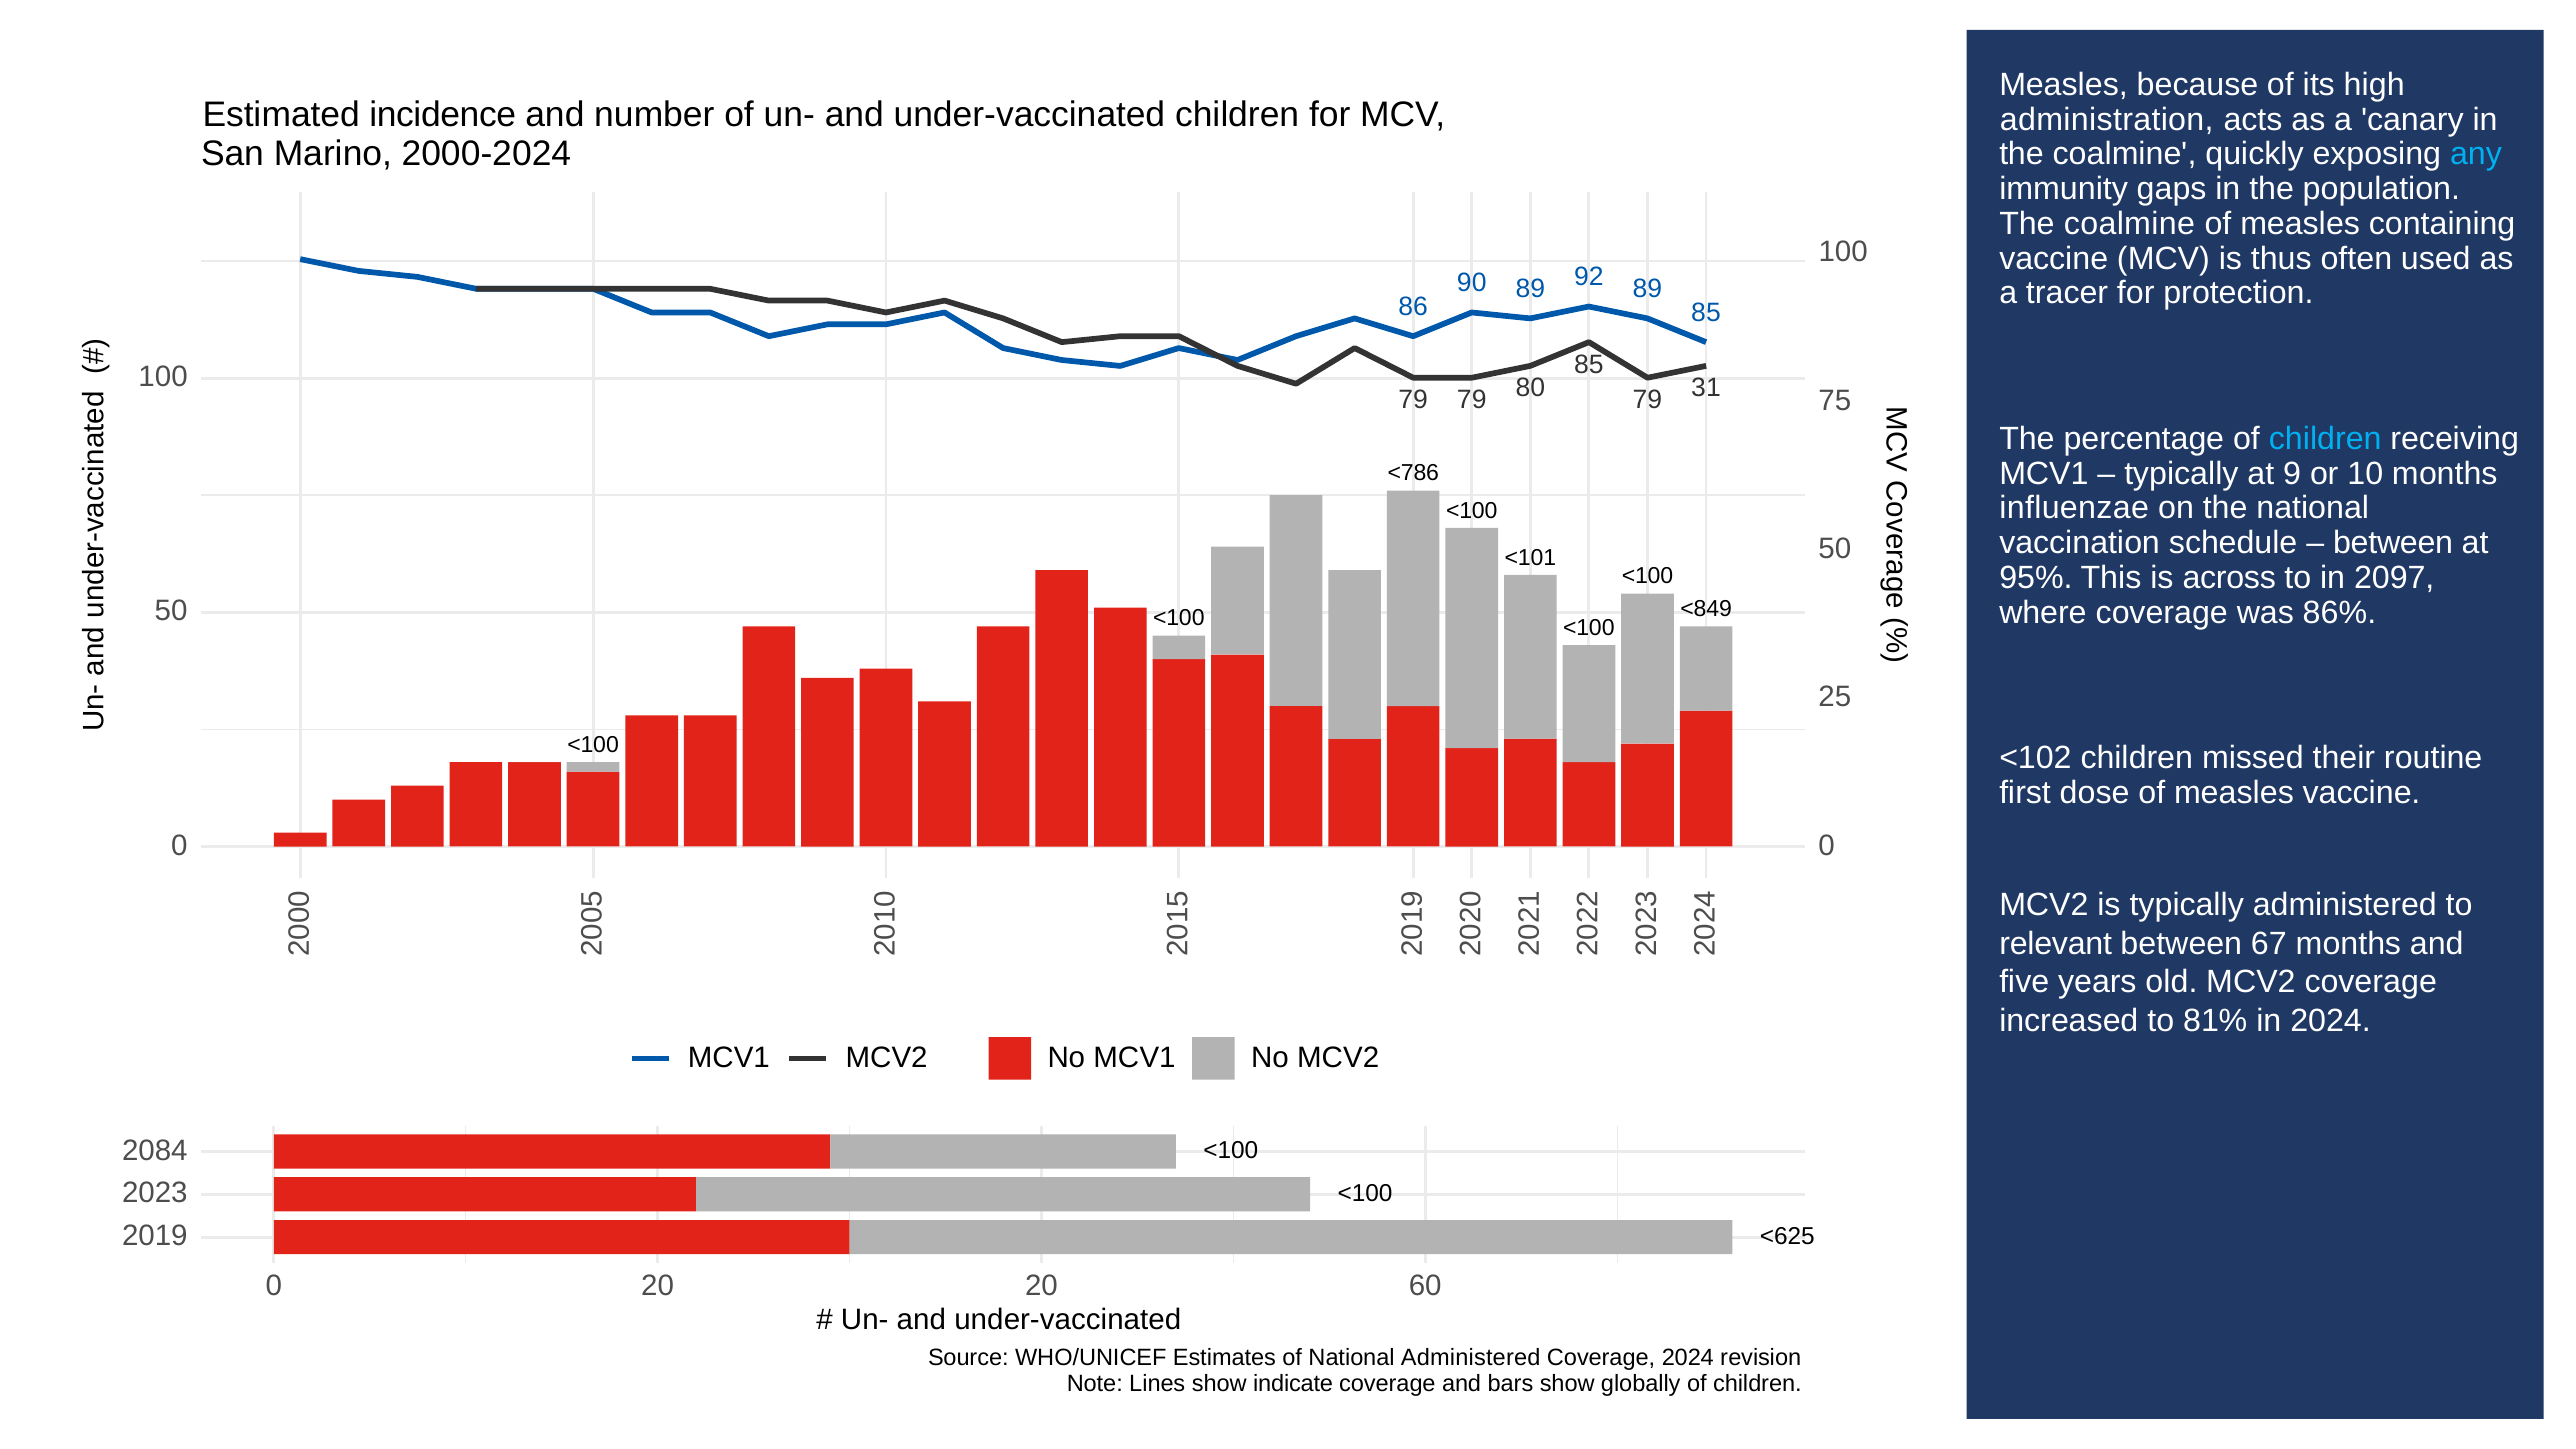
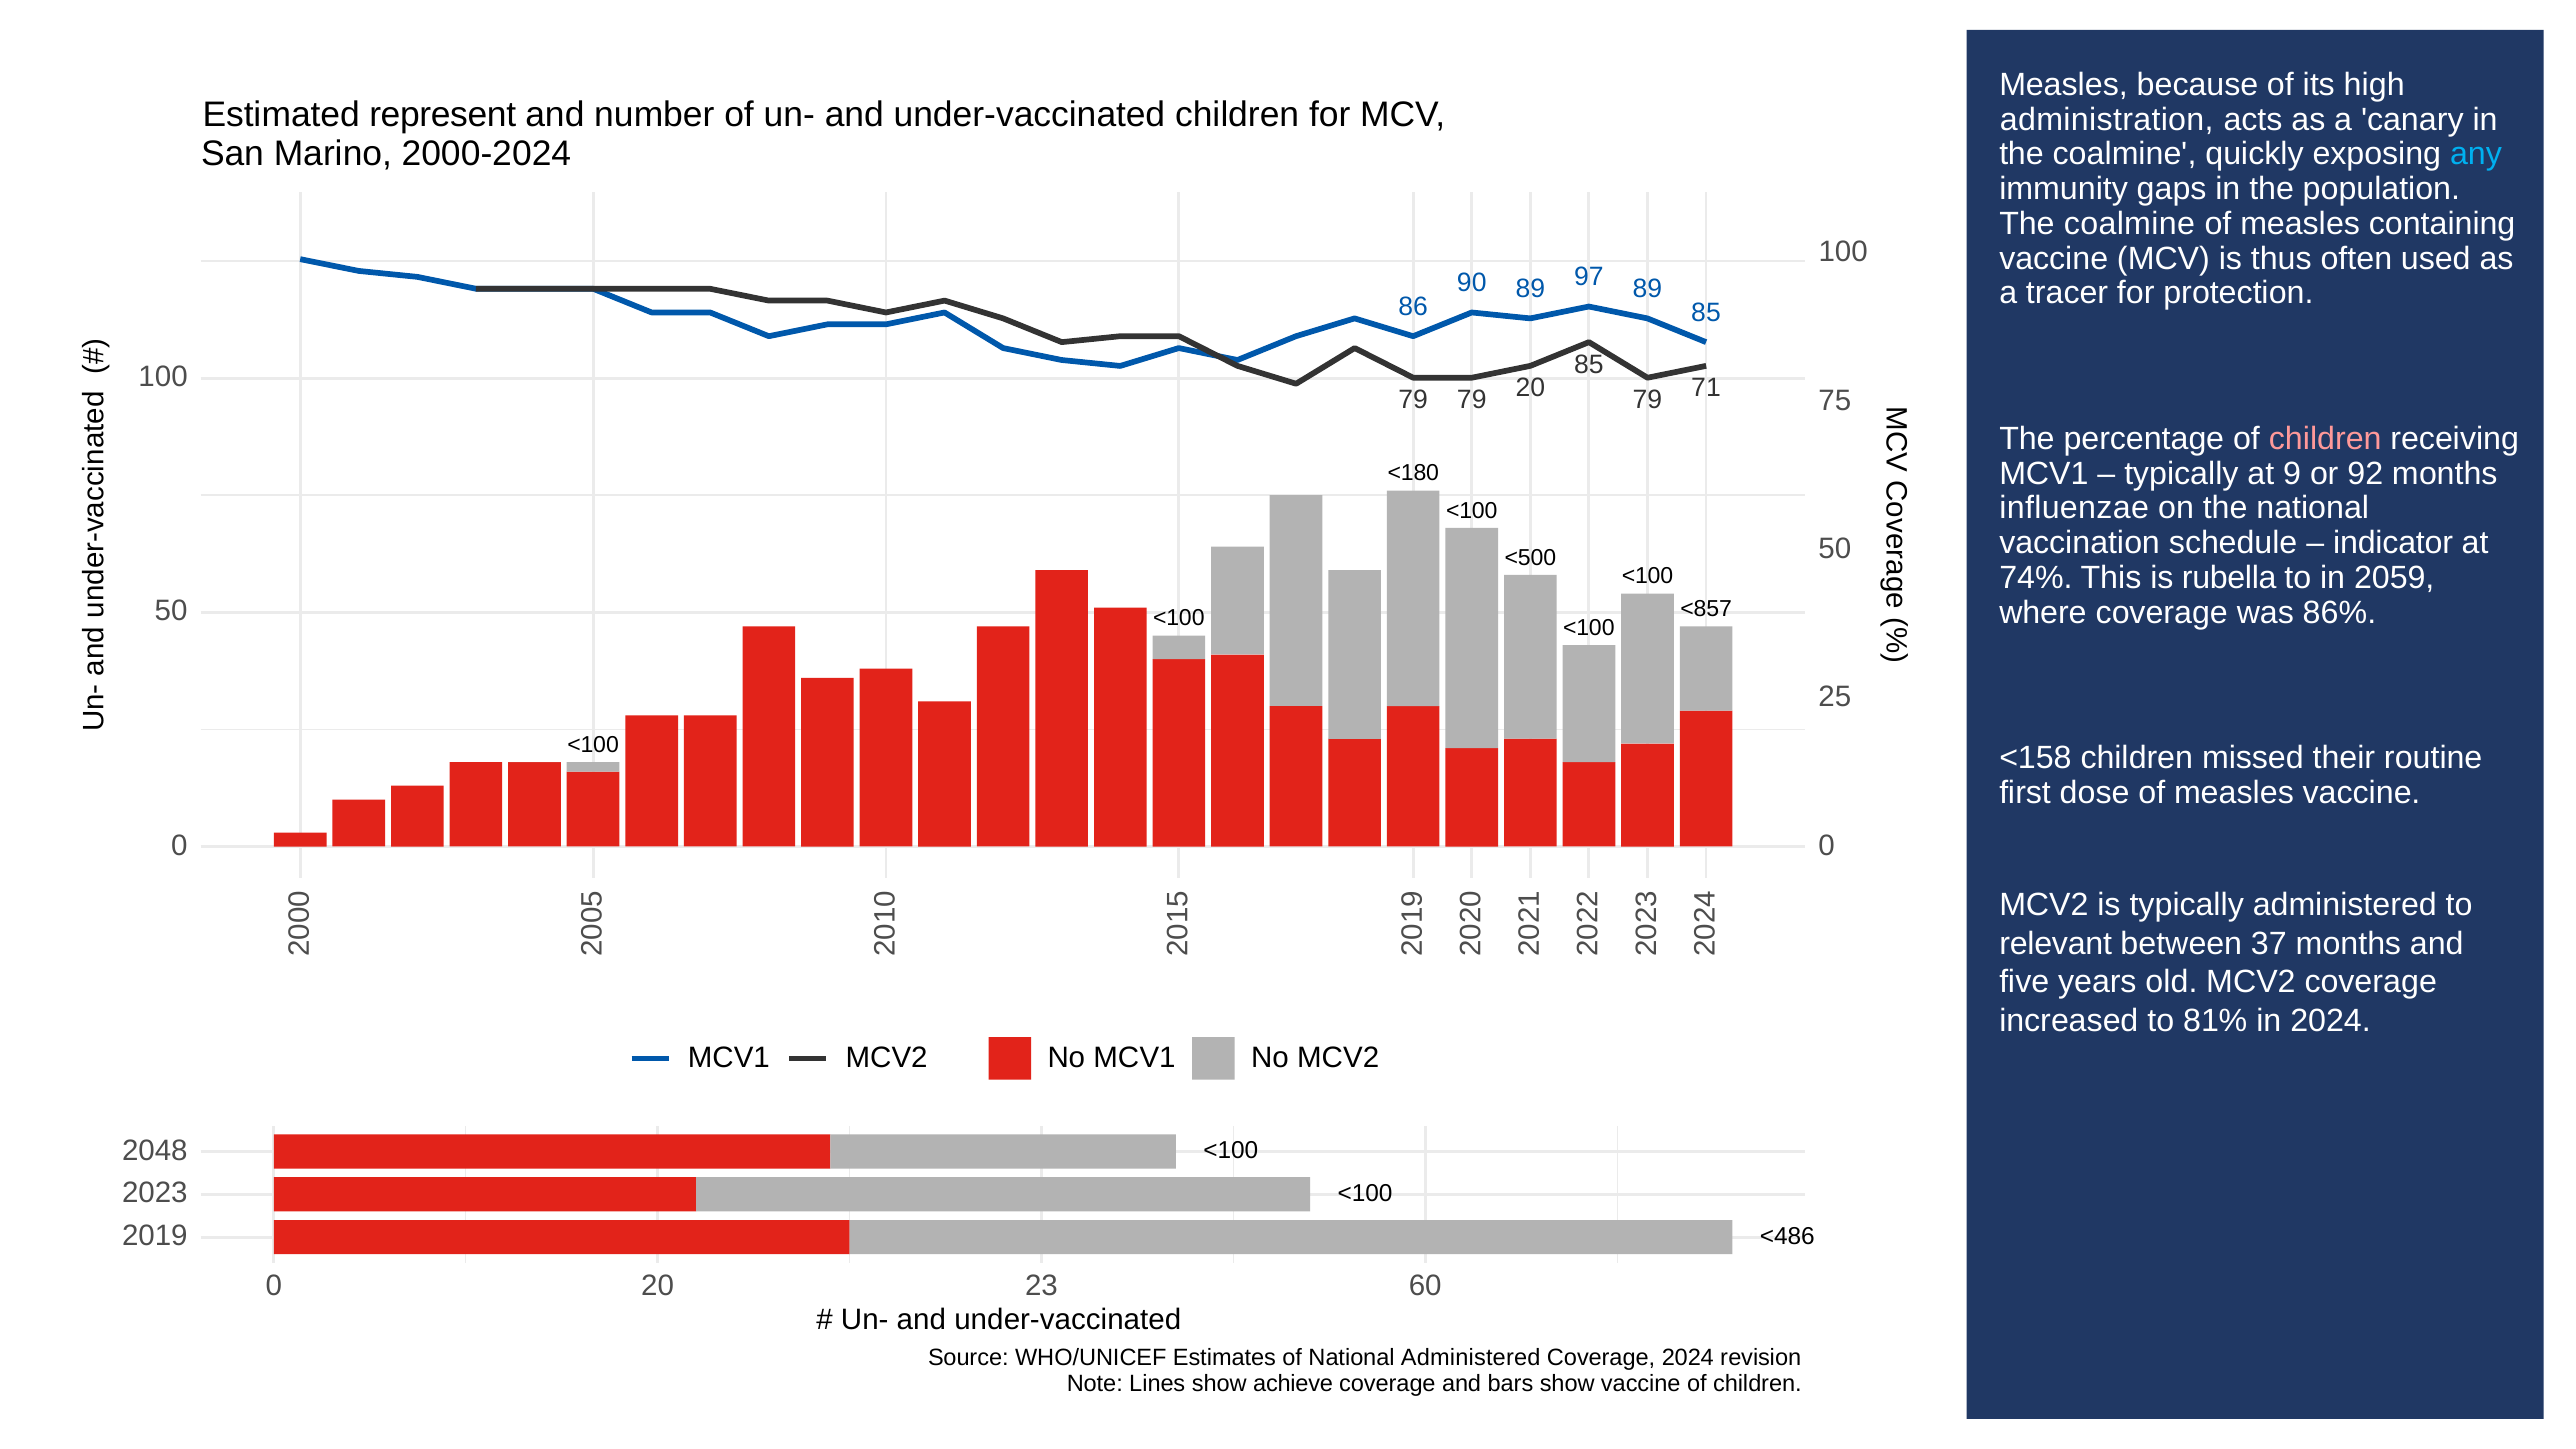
incidence: incidence -> represent (443, 114)
92: 92 -> 97 (1589, 277)
79 80: 80 -> 20 (1530, 388)
31: 31 -> 71 (1706, 388)
children colour: light blue -> pink (2325, 439)
10: 10 -> 92 (2365, 474)
<786: <786 -> <180 (1413, 473)
between: between -> indicator (2393, 543)
<101: <101 -> <500 (1530, 557)
95%: 95% -> 74% (2036, 578)
across: across -> rubella (2229, 578)
2097: 2097 -> 2059 (2394, 578)
<849: <849 -> <857 (1706, 609)
<102: <102 -> <158 (2035, 758)
67: 67 -> 37 (2269, 944)
2084: 2084 -> 2048 (155, 1150)
<625: <625 -> <486 (1787, 1236)
20 20: 20 -> 23 (1041, 1286)
indicate: indicate -> achieve (1293, 1383)
show globally: globally -> vaccine (1641, 1383)
